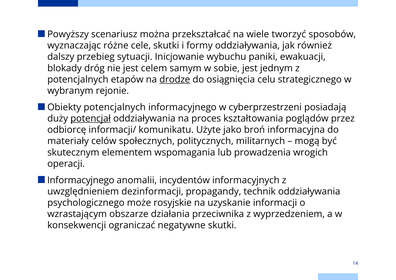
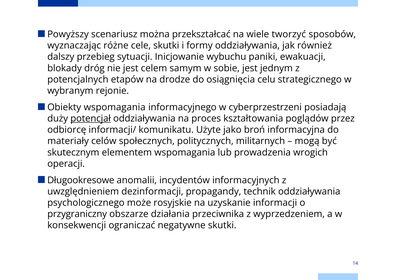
drodze underline: present -> none (175, 79)
Obiekty potencjalnych: potencjalnych -> wspomagania (115, 107)
Informacyjnego: Informacyjnego -> Długookresowe (81, 180)
wzrastającym: wzrastającym -> przygraniczny (77, 214)
